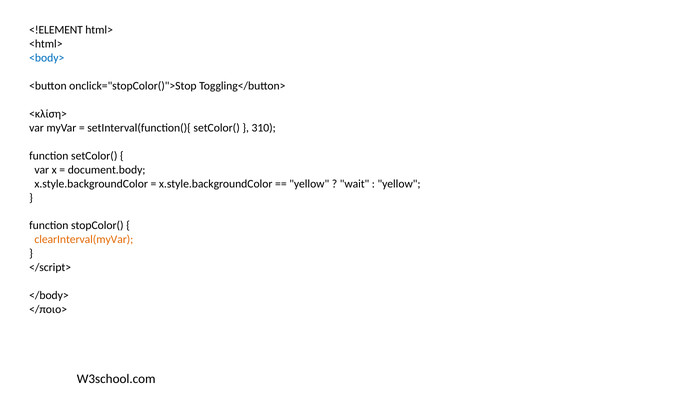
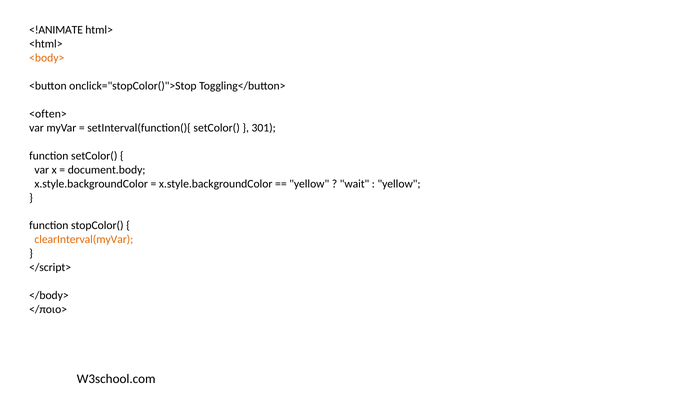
<!ELEMENT: <!ELEMENT -> <!ANIMATE (56, 30)
<body> colour: blue -> orange (47, 58)
<κλίση>: <κλίση> -> <often> (48, 114)
310: 310 -> 301 (264, 128)
